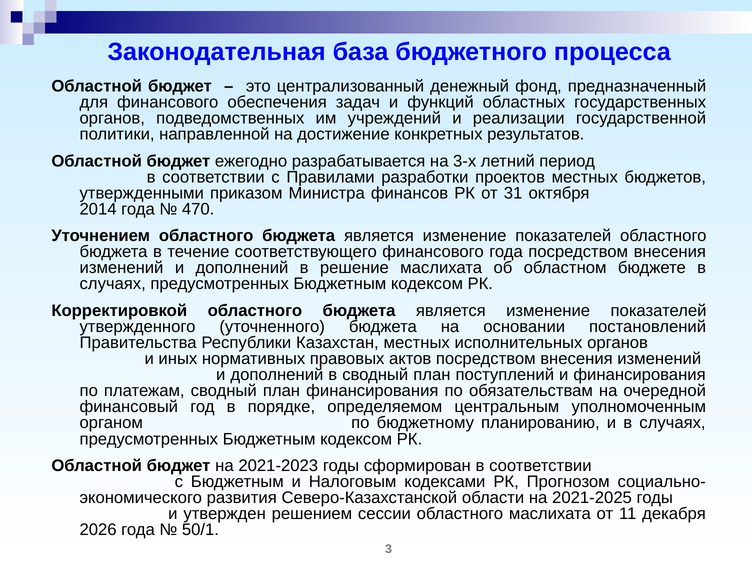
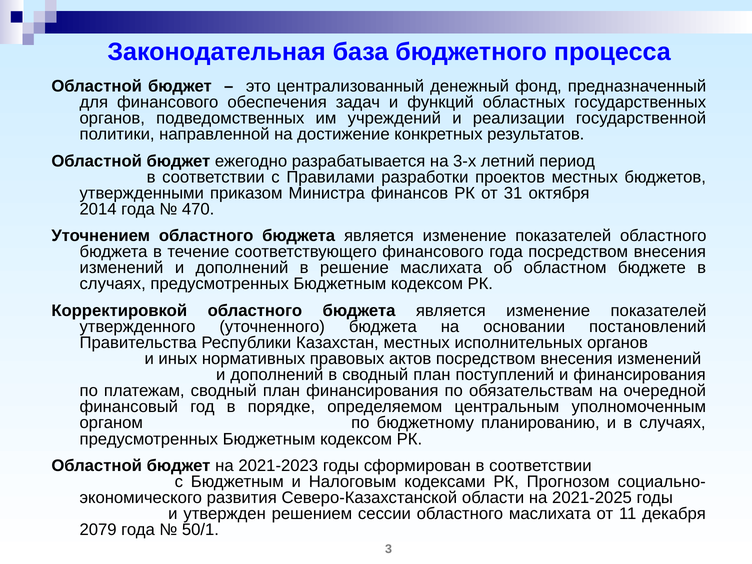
2026: 2026 -> 2079 (98, 530)
